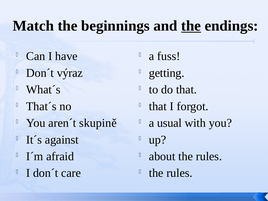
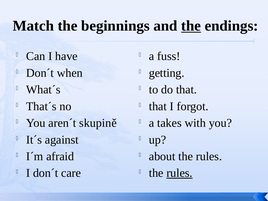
výraz: výraz -> when (70, 73)
usual: usual -> takes (169, 123)
rules underline: none -> present (179, 173)
